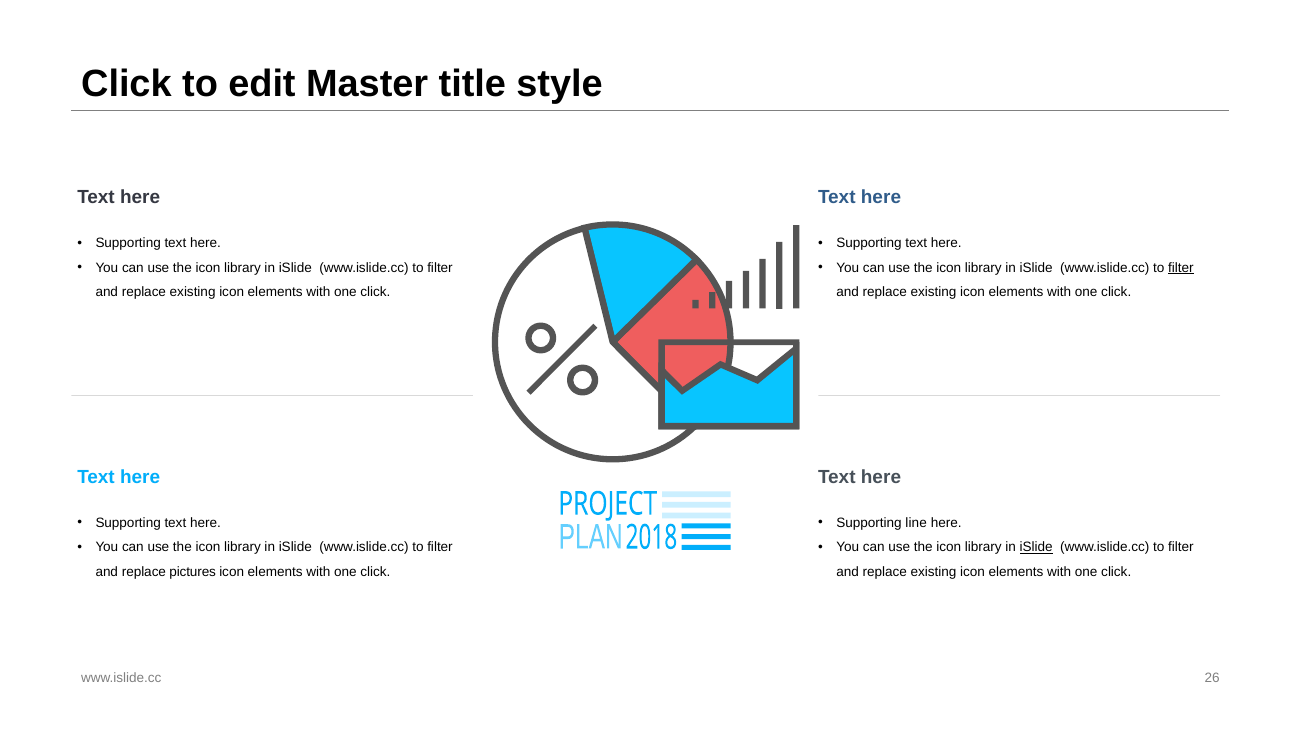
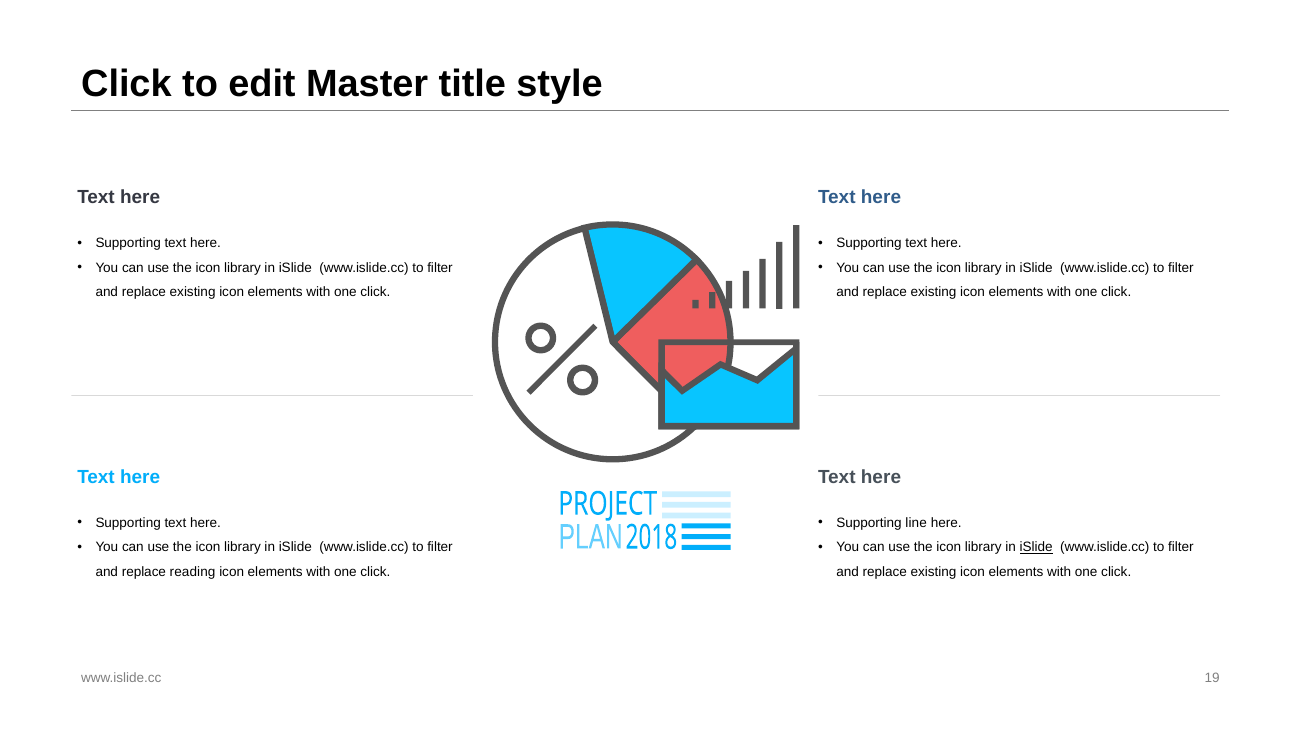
filter underline: present -> none (1181, 268)
pictures: pictures -> reading (193, 571)
26: 26 -> 19 (1212, 678)
